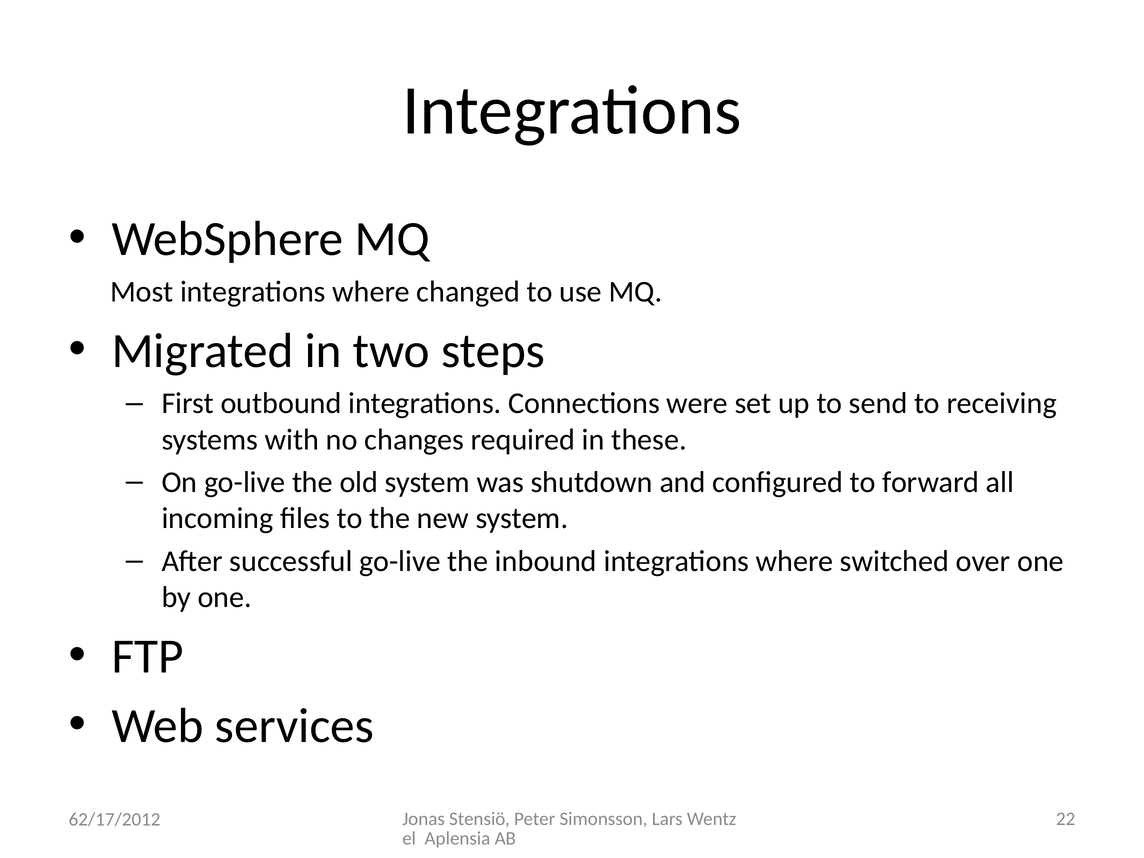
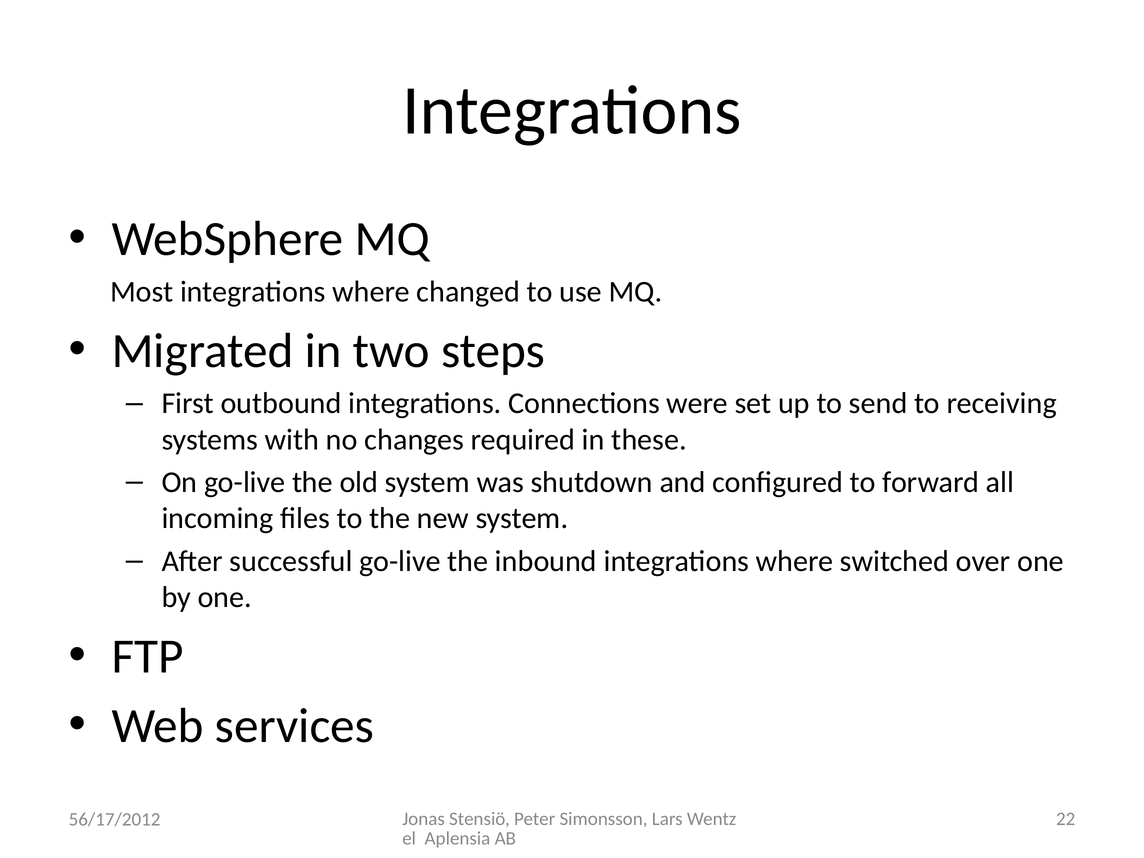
62/17/2012: 62/17/2012 -> 56/17/2012 (115, 819)
